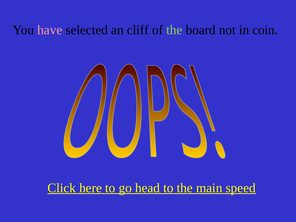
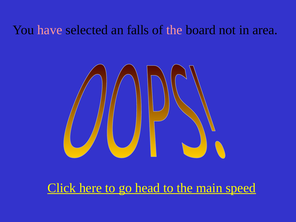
cliff: cliff -> falls (138, 30)
the colour: light green -> pink (174, 30)
coin: coin -> area (265, 30)
